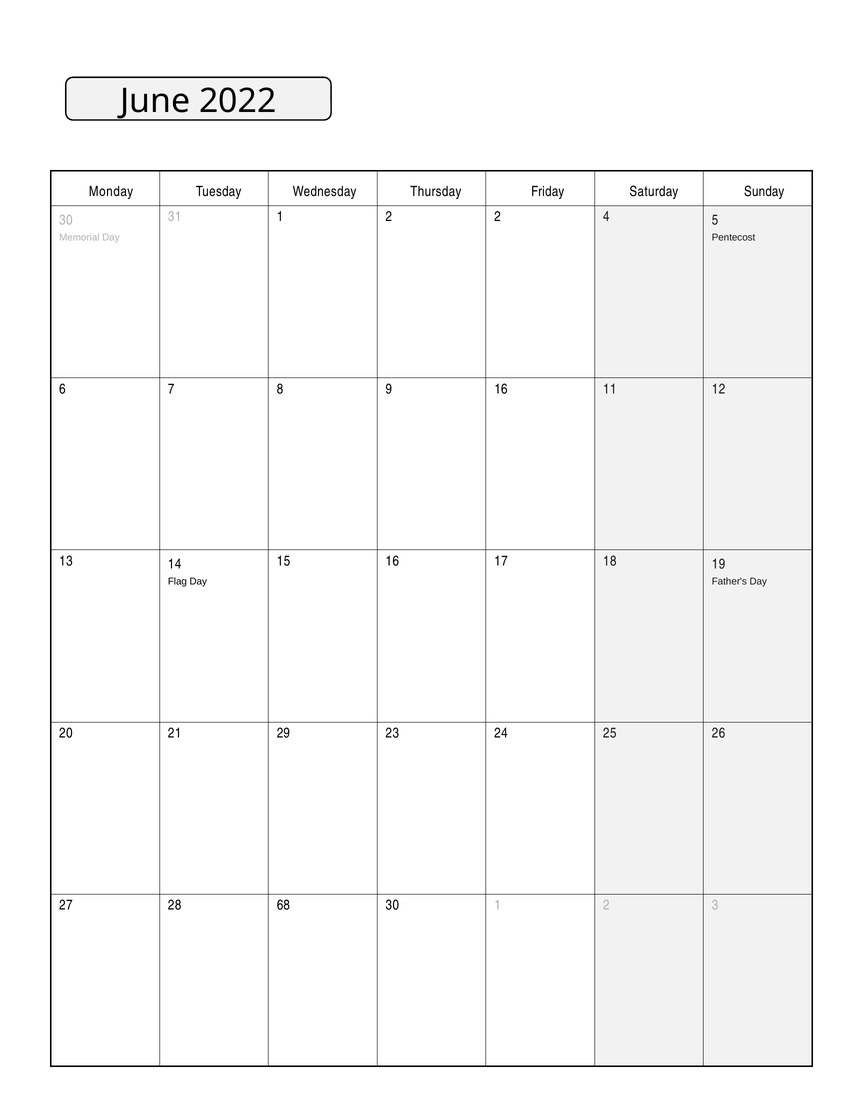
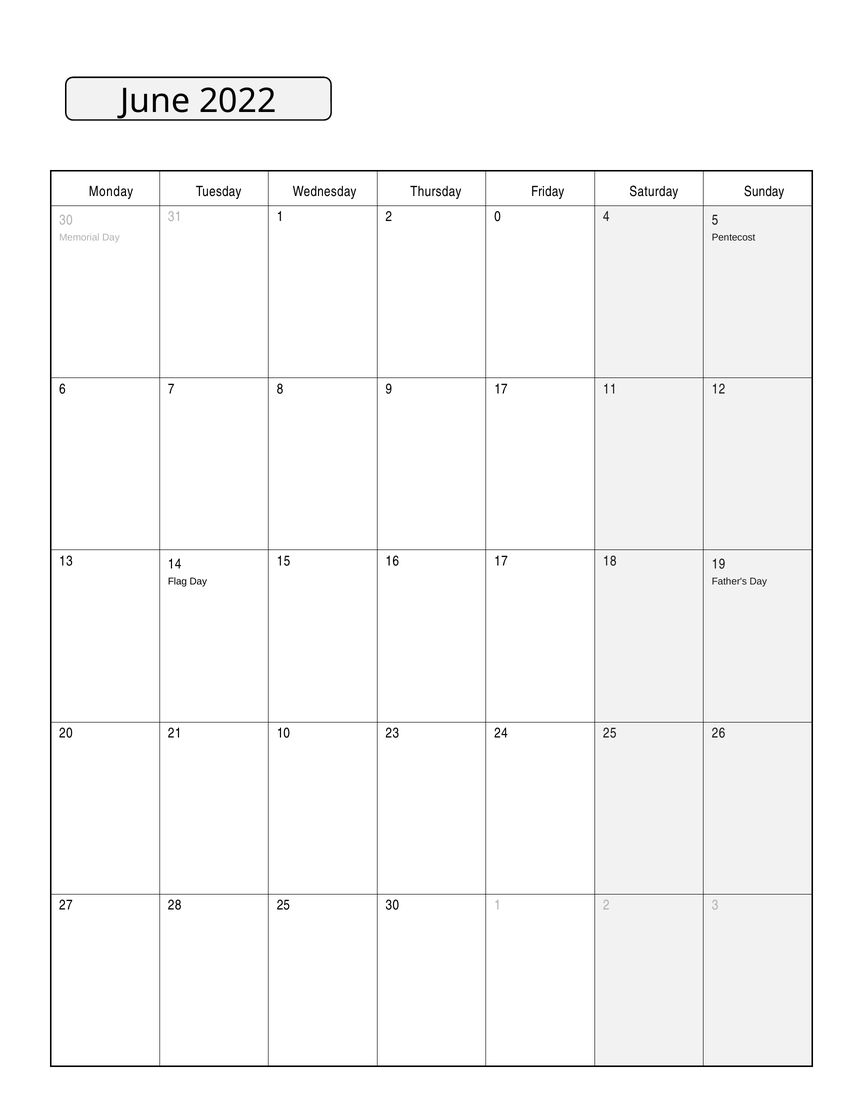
2 2: 2 -> 0 (498, 217)
9 16: 16 -> 17 (501, 389)
29: 29 -> 10 (283, 733)
28 68: 68 -> 25 (283, 905)
